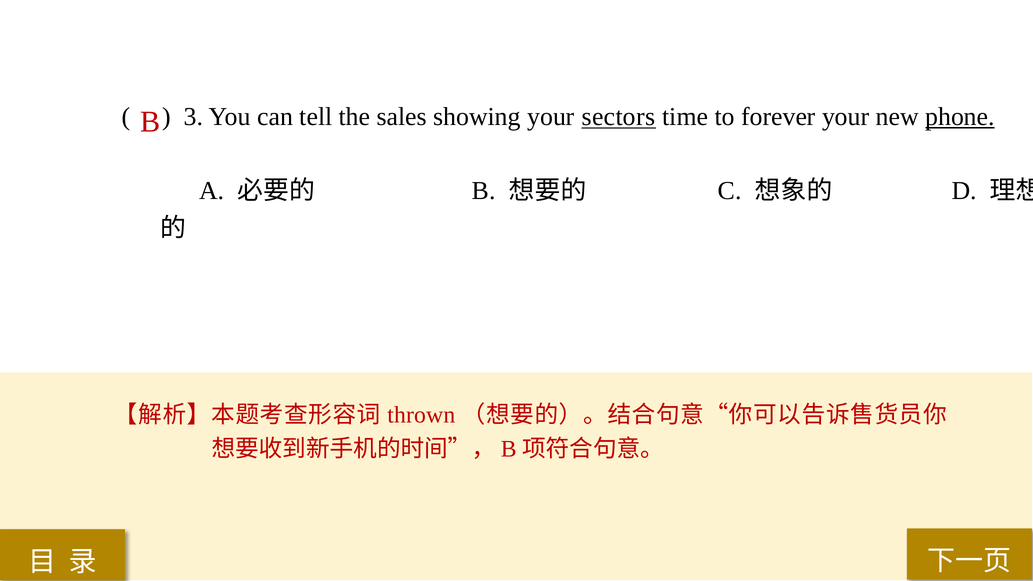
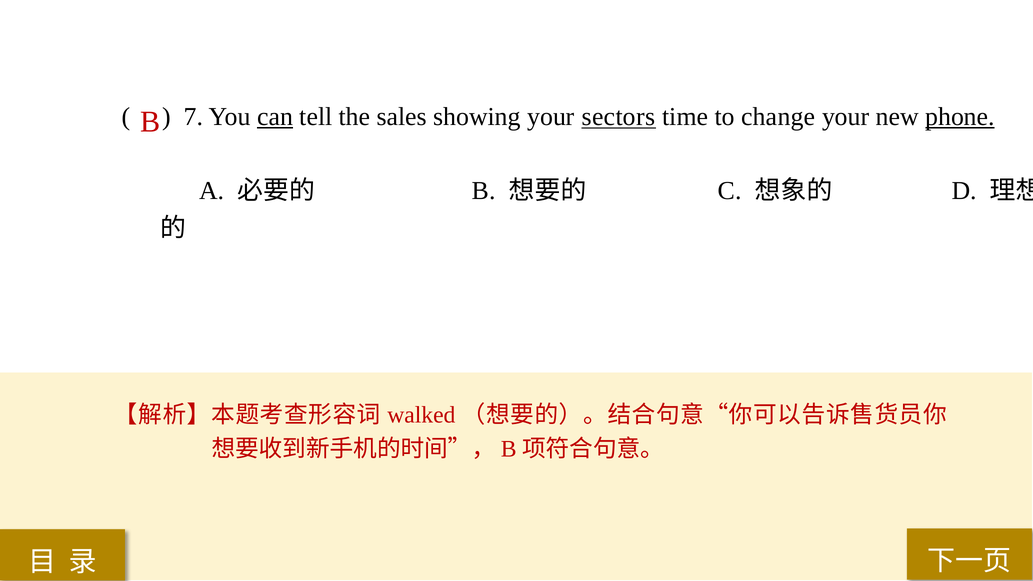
3: 3 -> 7 (194, 117)
can underline: none -> present (275, 117)
forever: forever -> change (778, 117)
thrown: thrown -> walked (421, 415)
